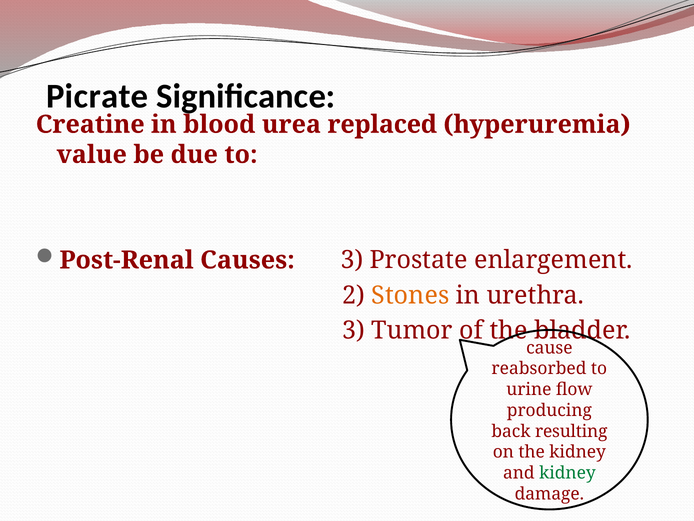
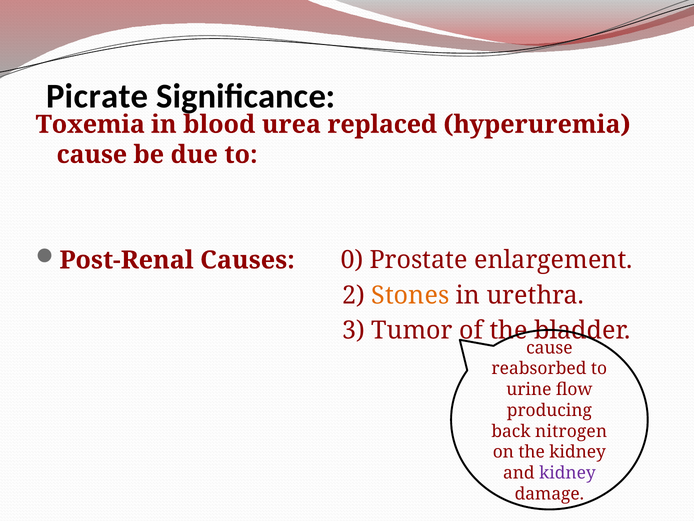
Creatine: Creatine -> Toxemia (90, 124)
value: value -> cause (92, 154)
Causes 3: 3 -> 0 (352, 260)
resulting: resulting -> nitrogen (571, 431)
kidney colour: green -> purple (567, 473)
